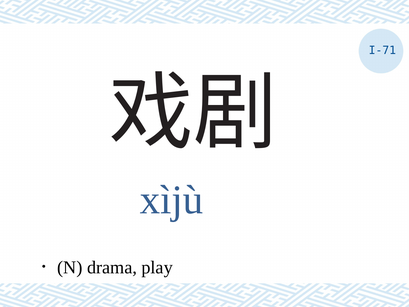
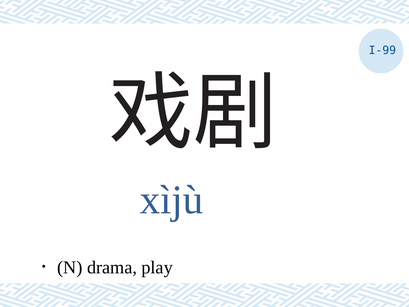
I-71: I-71 -> I-99 (382, 51)
